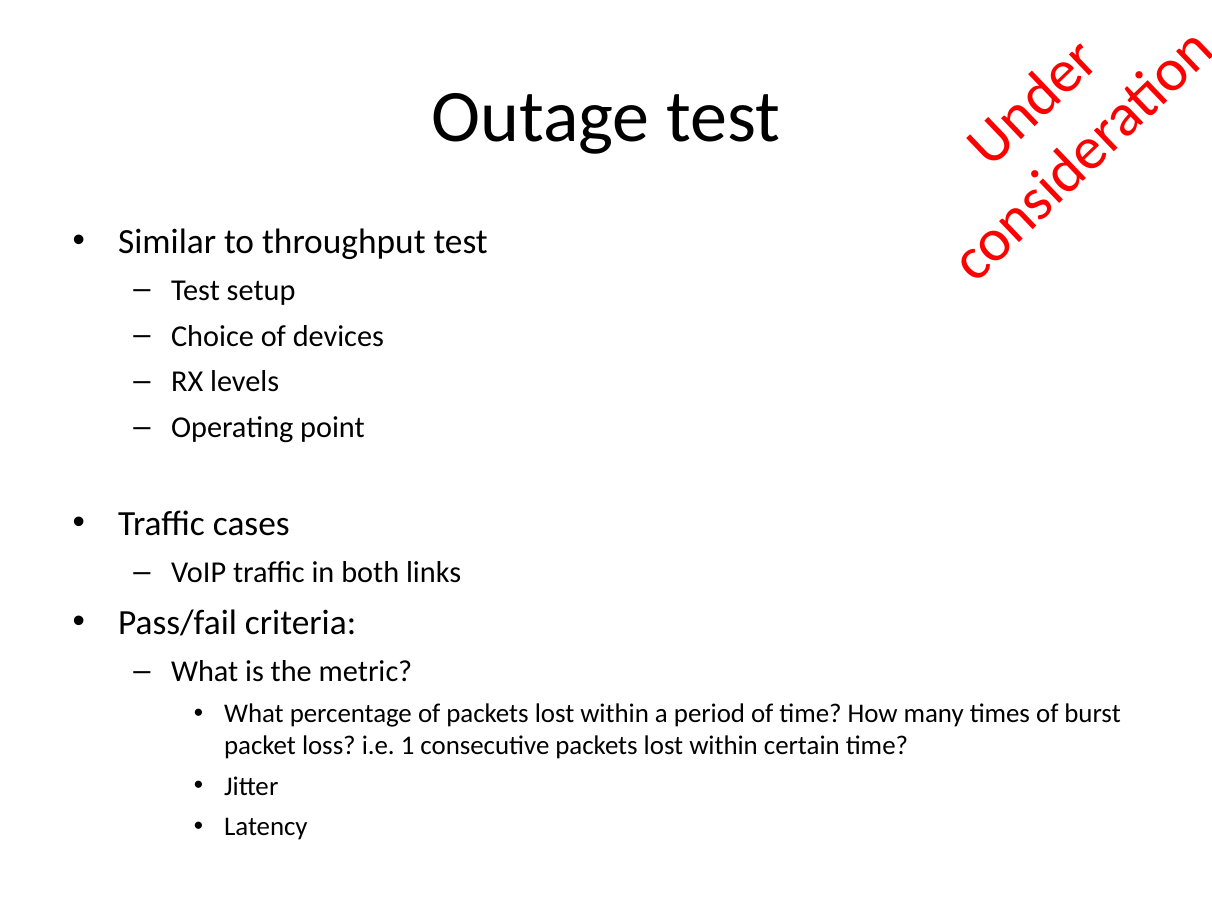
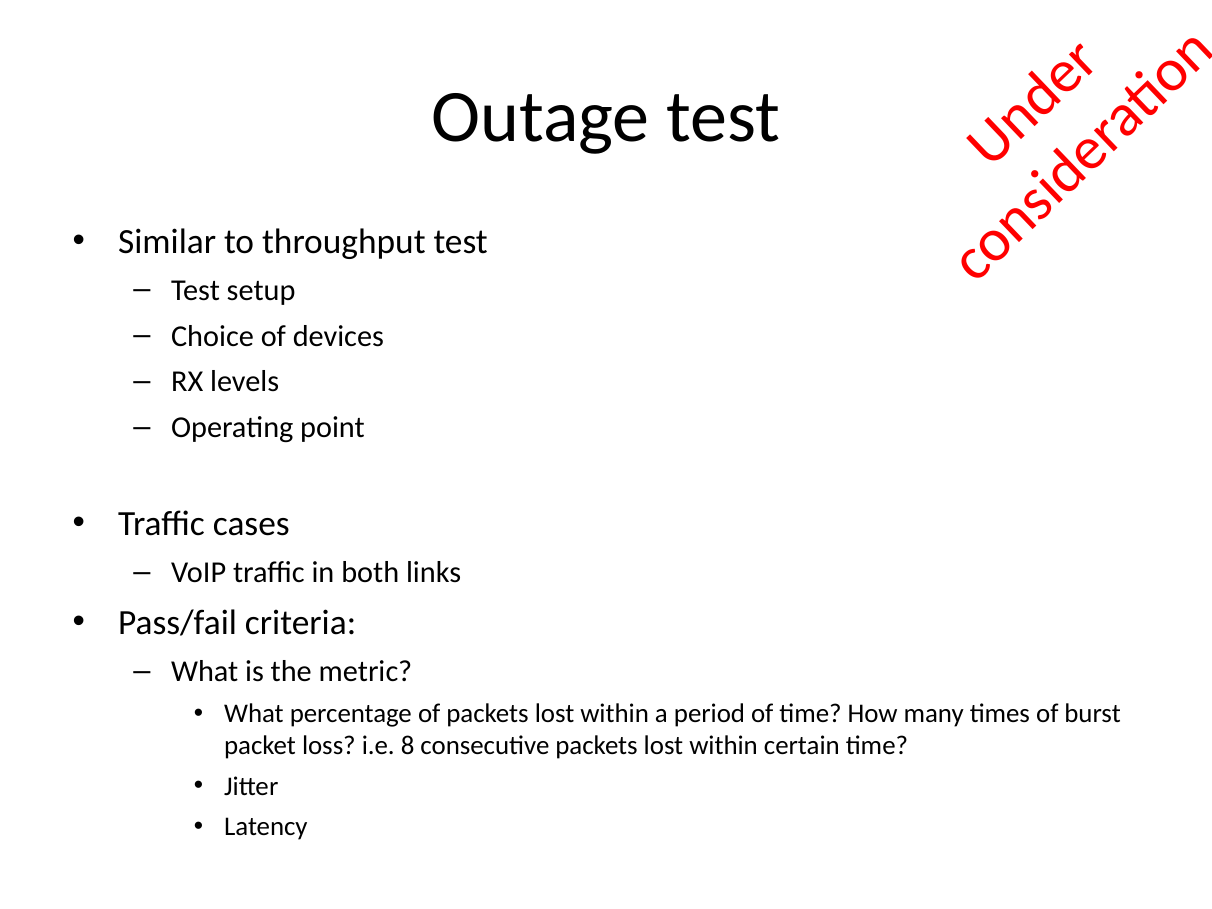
1: 1 -> 8 (408, 746)
